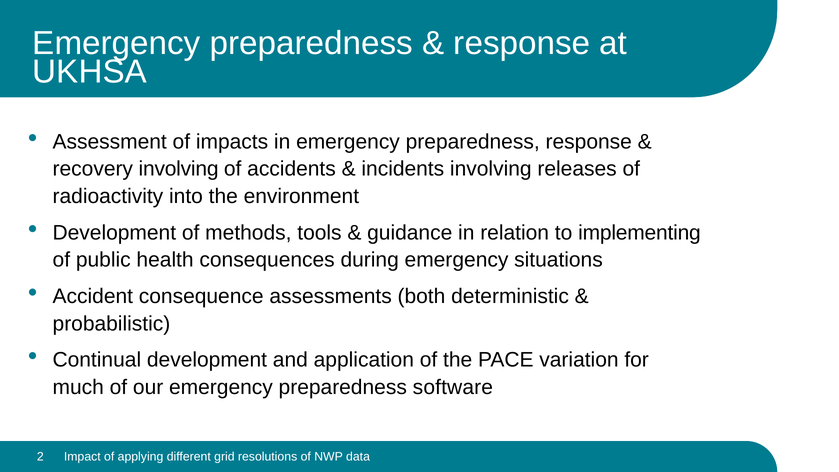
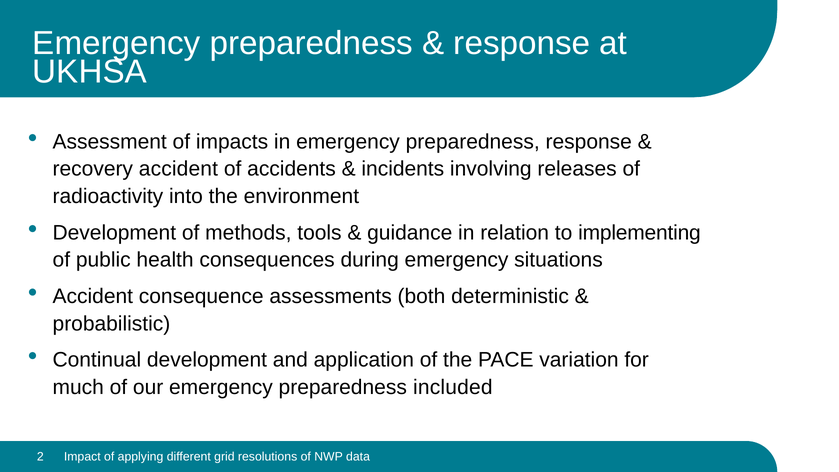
recovery involving: involving -> accident (178, 169)
software: software -> included (453, 387)
